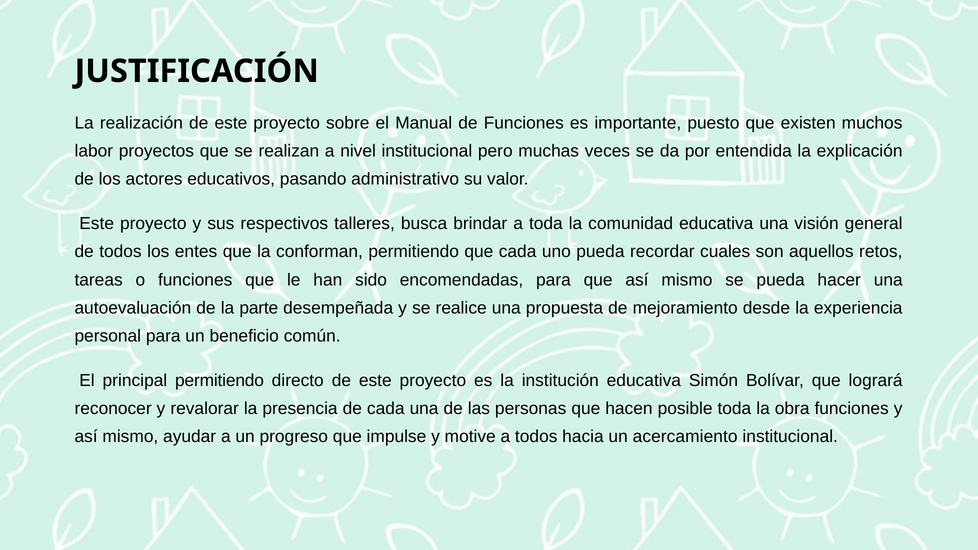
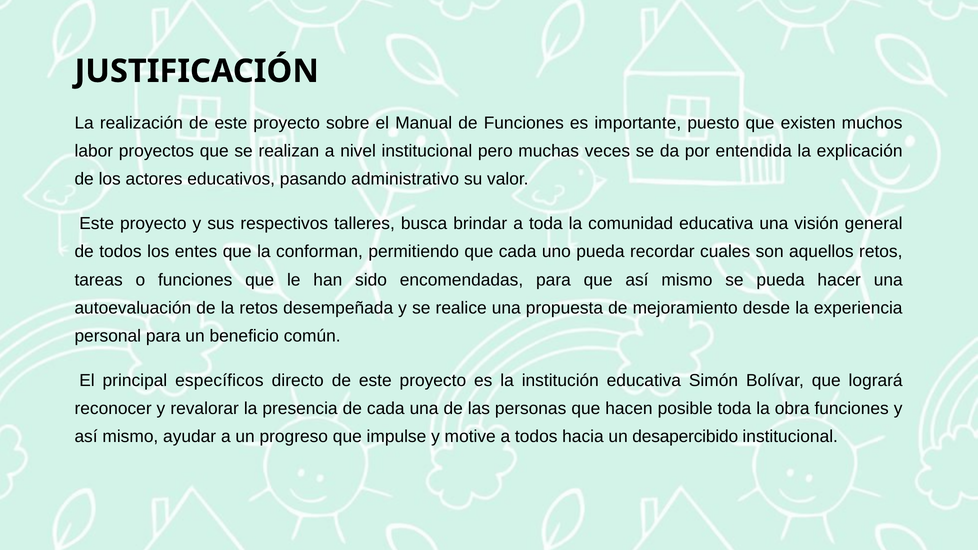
la parte: parte -> retos (259, 308)
principal permitiendo: permitiendo -> específicos (219, 381)
acercamiento: acercamiento -> desapercibido (685, 437)
